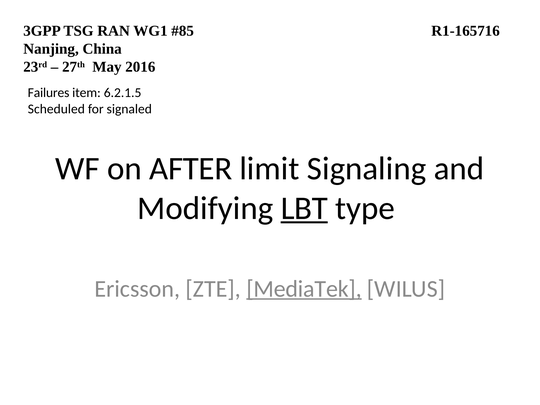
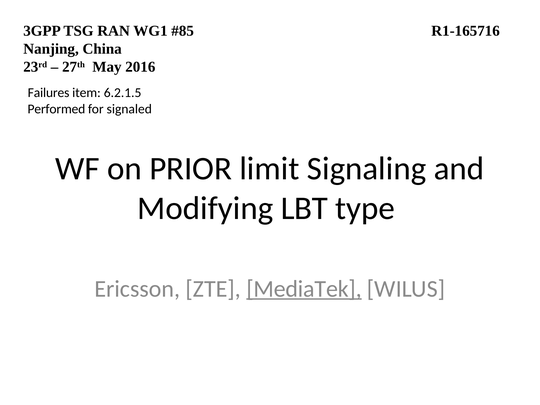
Scheduled: Scheduled -> Performed (56, 109)
AFTER: AFTER -> PRIOR (191, 169)
LBT underline: present -> none (304, 208)
